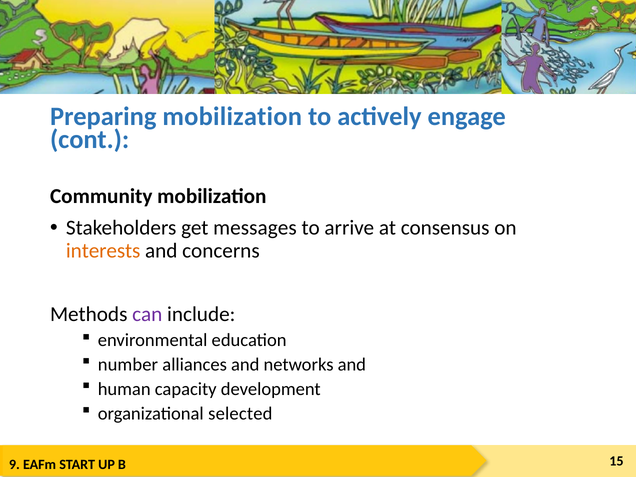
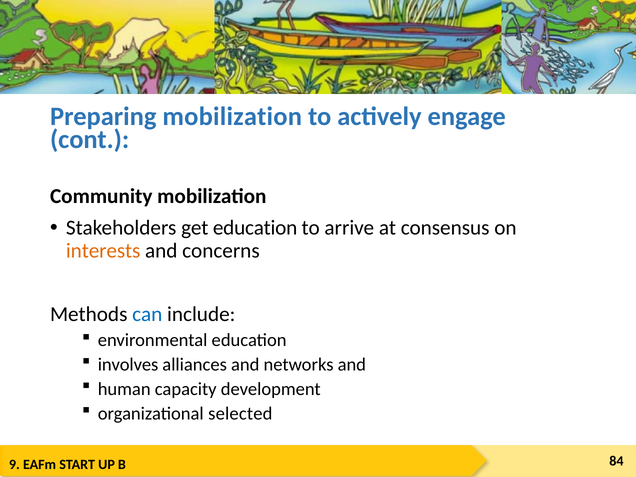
get messages: messages -> education (255, 228)
can colour: purple -> blue (147, 314)
number: number -> involves (128, 365)
15: 15 -> 84 (616, 461)
